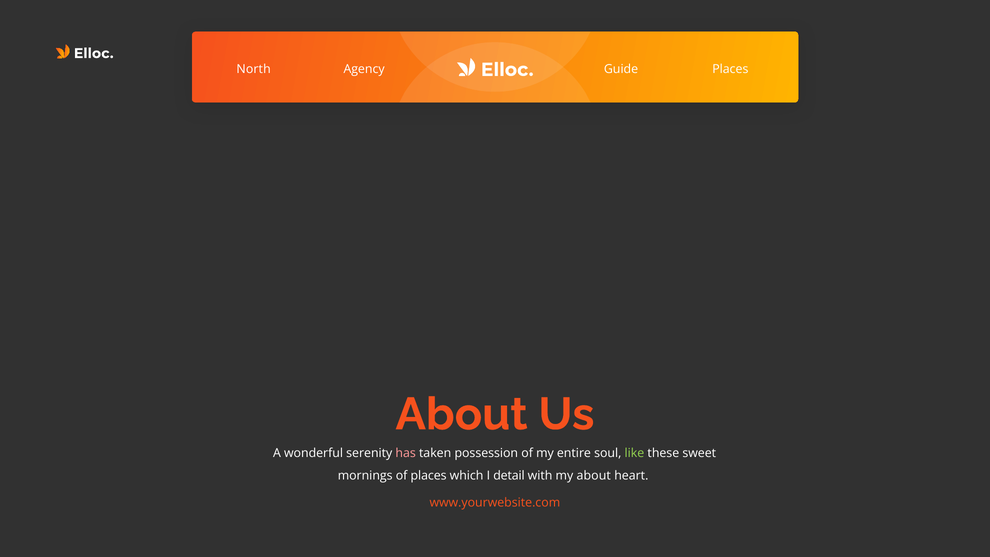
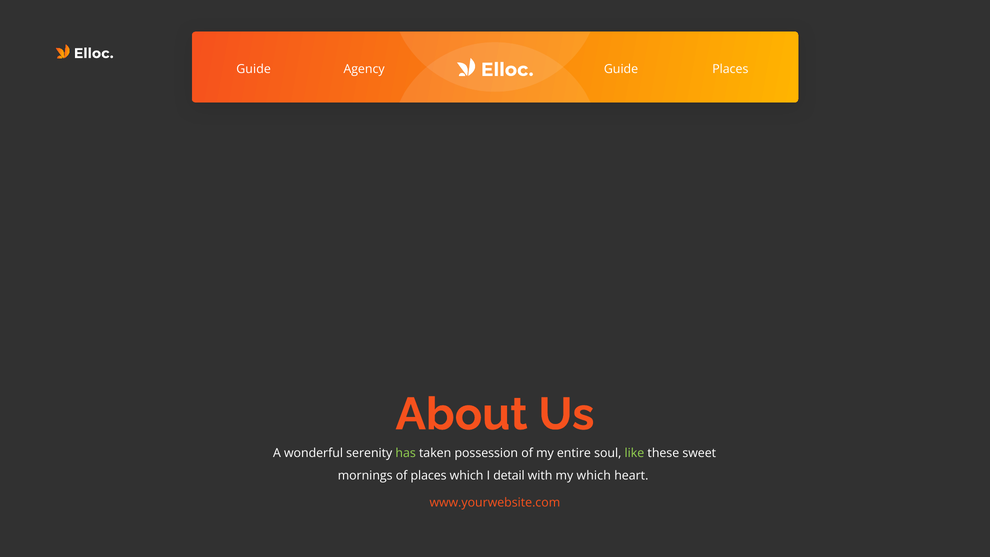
North: North -> Guide (254, 69)
has colour: pink -> light green (406, 453)
my about: about -> which (594, 475)
